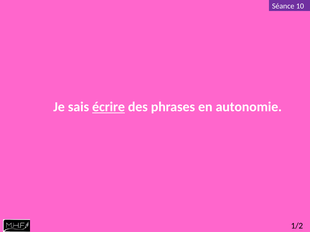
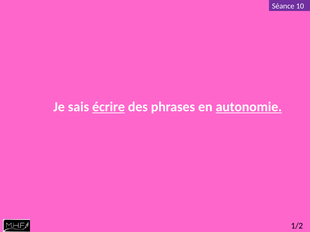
autonomie underline: none -> present (249, 107)
